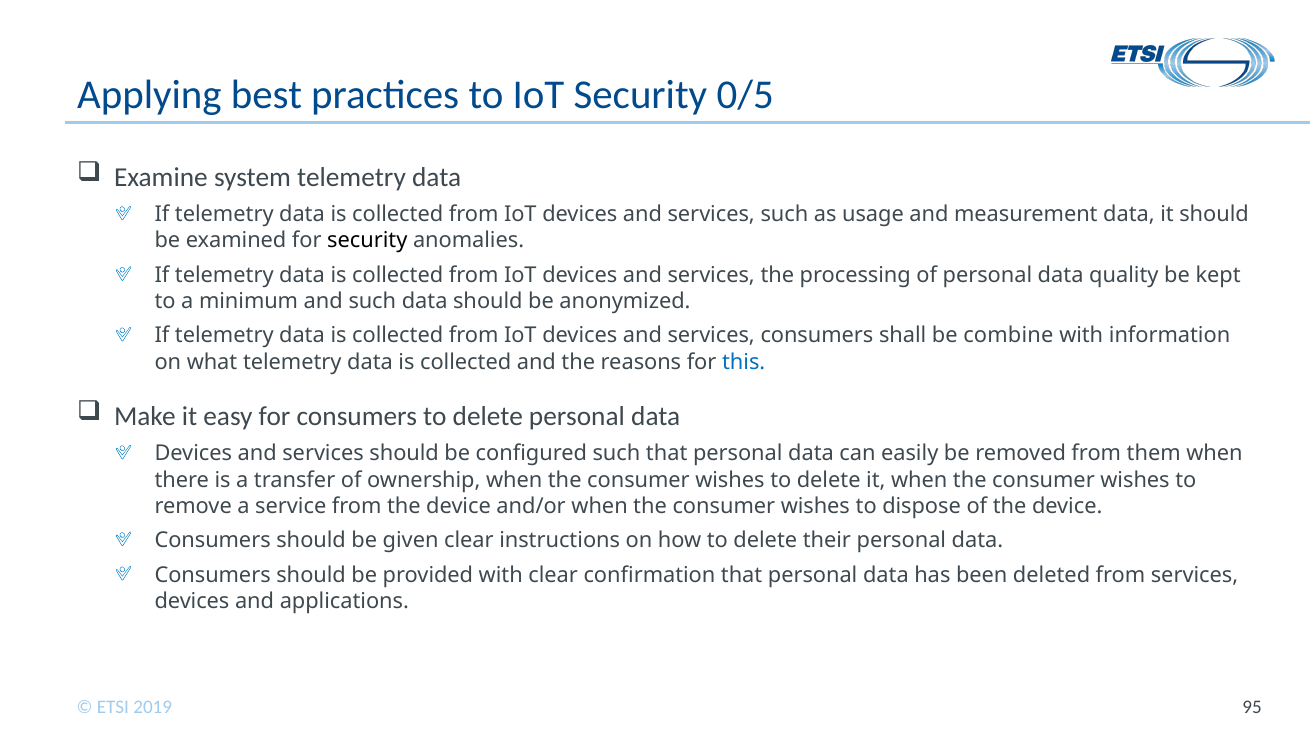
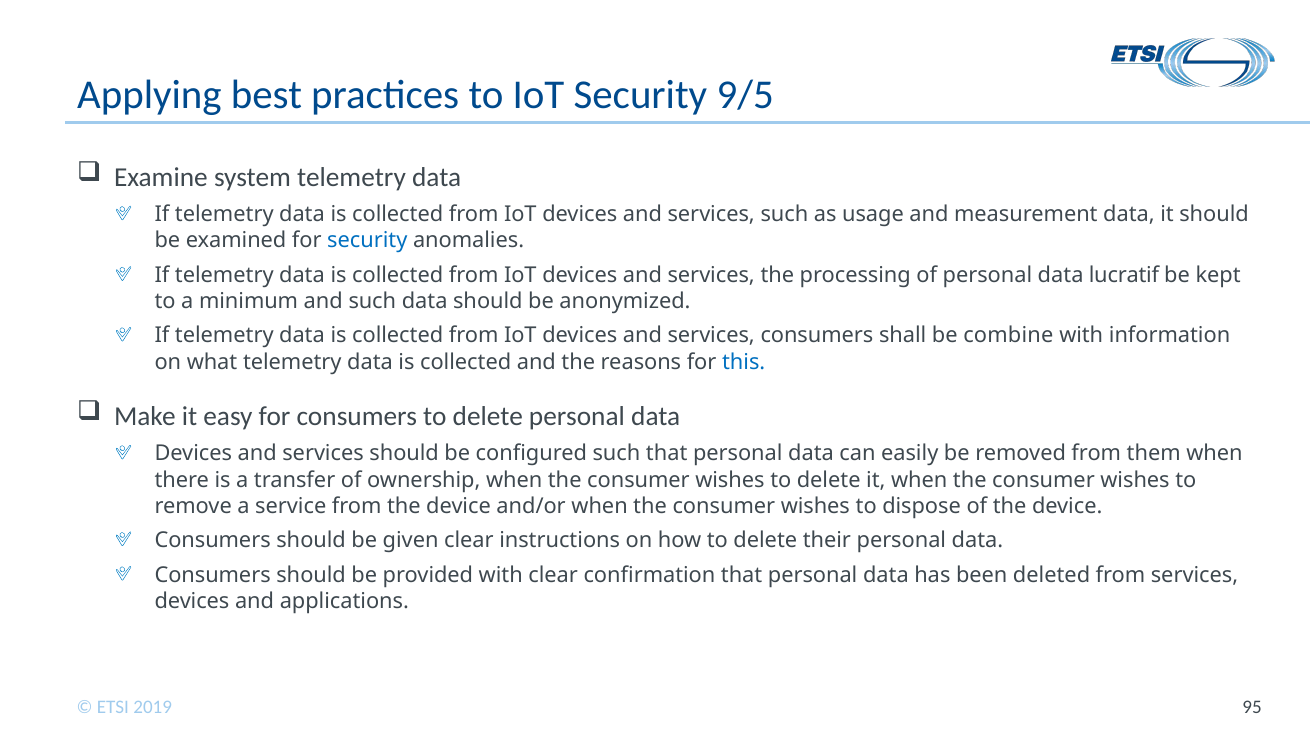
0/5: 0/5 -> 9/5 (745, 95)
security colour: black -> blue (367, 241)
quality: quality -> lucratif (1124, 275)
